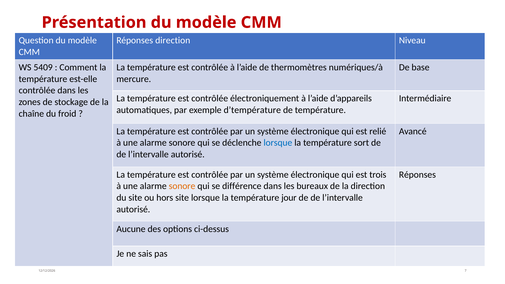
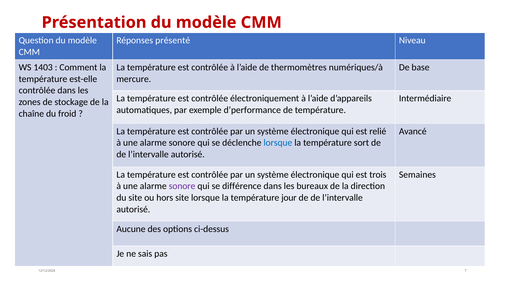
Réponses direction: direction -> présenté (173, 40)
5409: 5409 -> 1403 (43, 67)
d’température: d’température -> d’performance (252, 110)
Réponses: Réponses -> Semaines (417, 175)
sonore colour: orange -> purple (182, 186)
